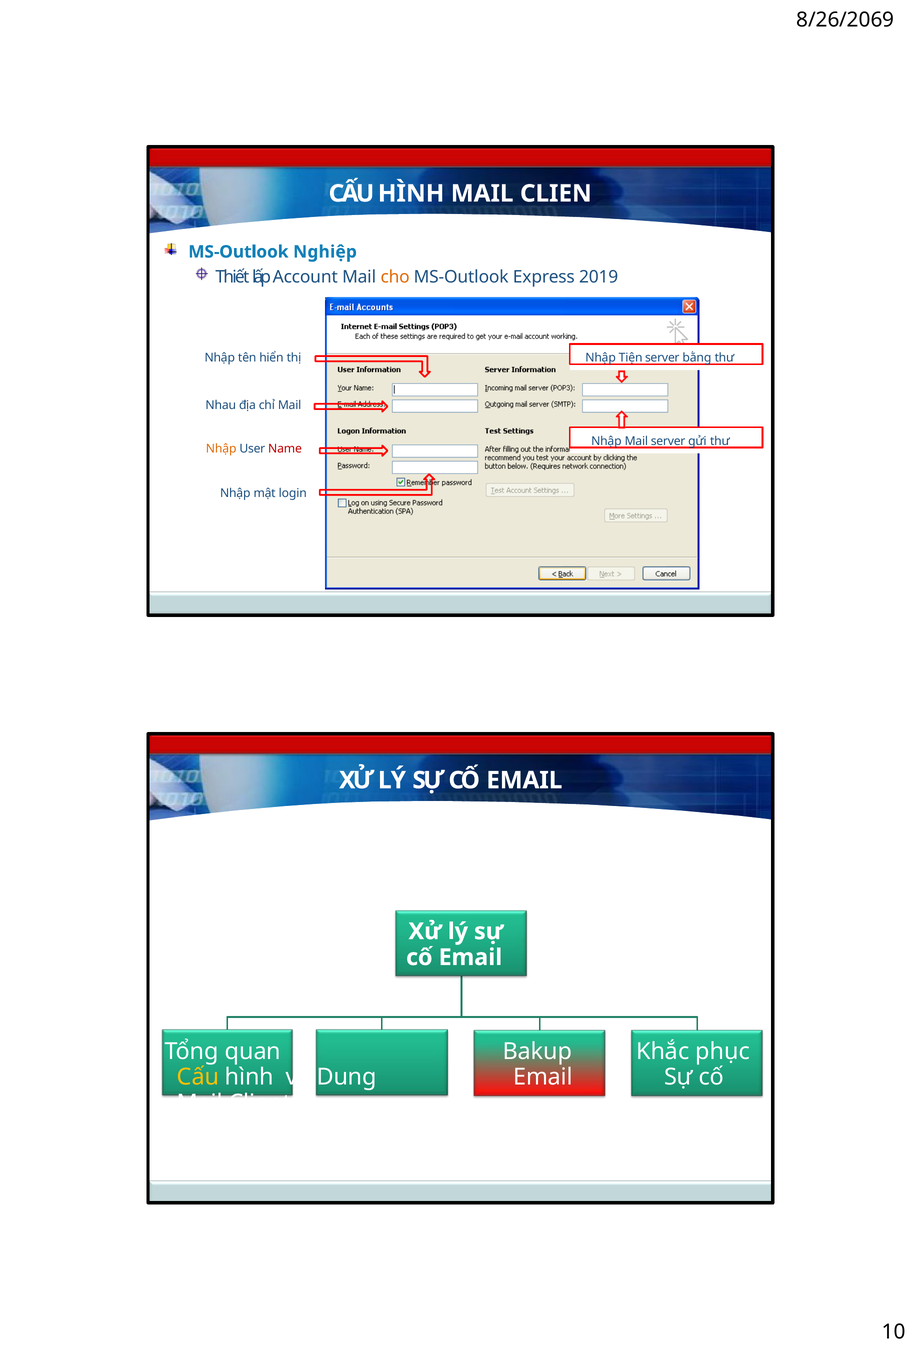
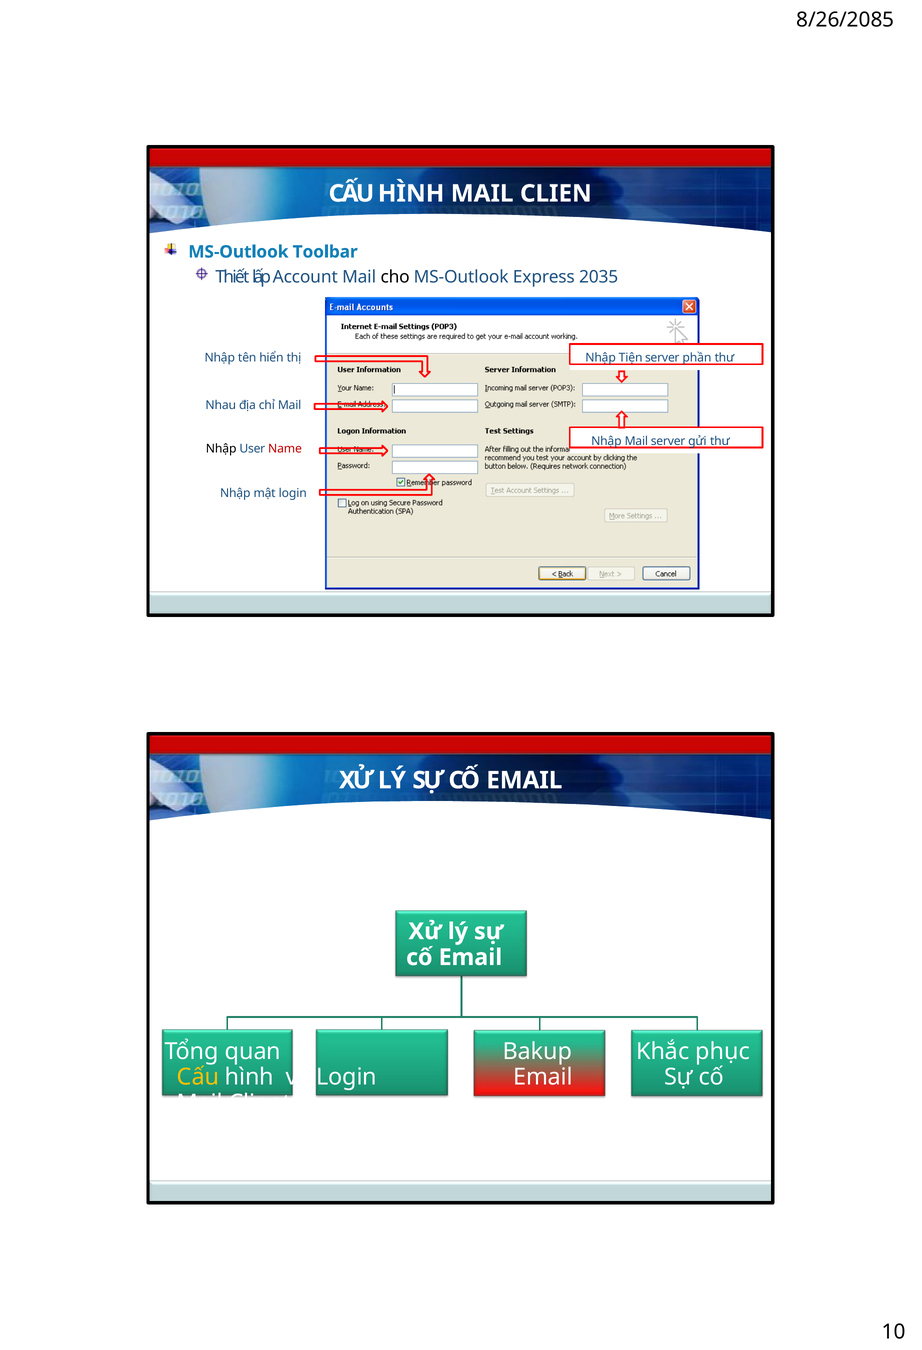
8/26/2069: 8/26/2069 -> 8/26/2085 (845, 20)
Nghiệp: Nghiệp -> Toolbar (325, 252)
cho colour: orange -> black (395, 277)
2019: 2019 -> 2035 (599, 277)
bằng: bằng -> phần (697, 358)
Nhập colour: orange -> black (221, 449)
về Dung: Dung -> Login (347, 1077)
